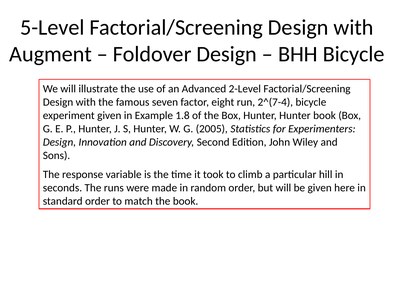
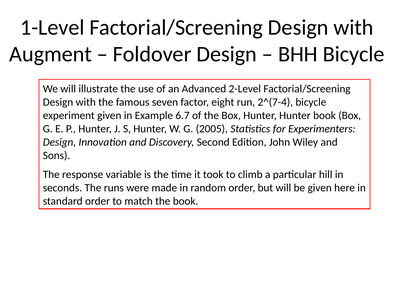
5-Level: 5-Level -> 1-Level (52, 27)
1.8: 1.8 -> 6.7 (183, 115)
